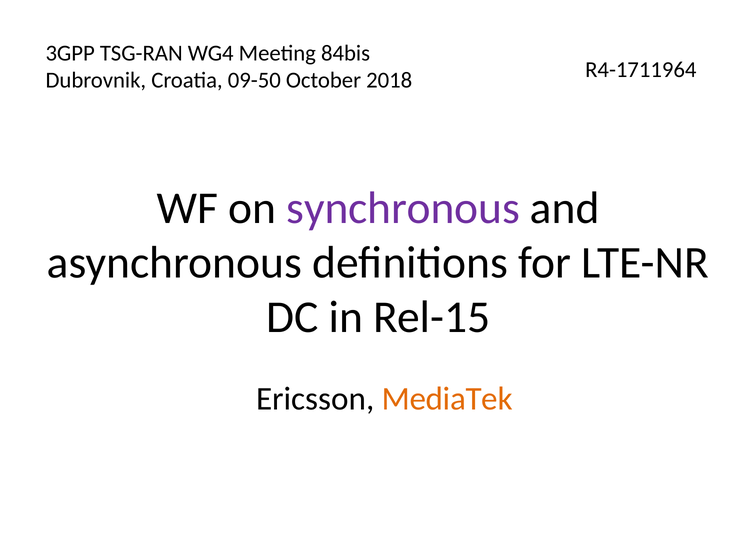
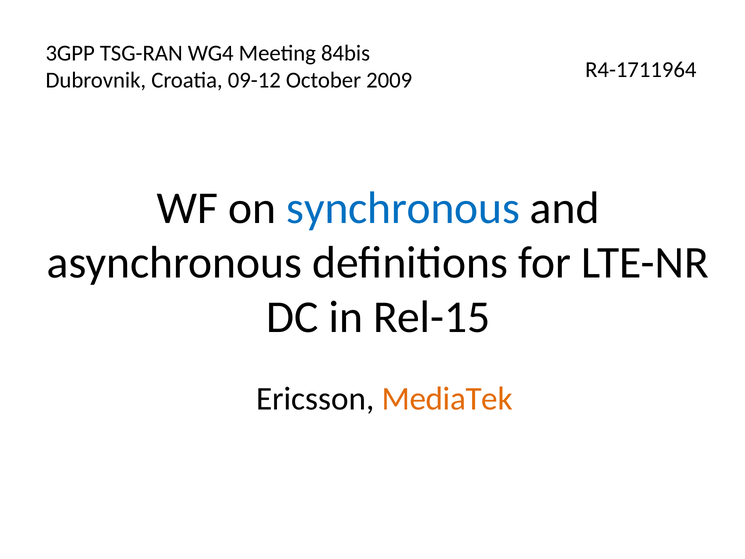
09-50: 09-50 -> 09-12 (254, 80)
2018: 2018 -> 2009 (389, 80)
synchronous colour: purple -> blue (403, 208)
